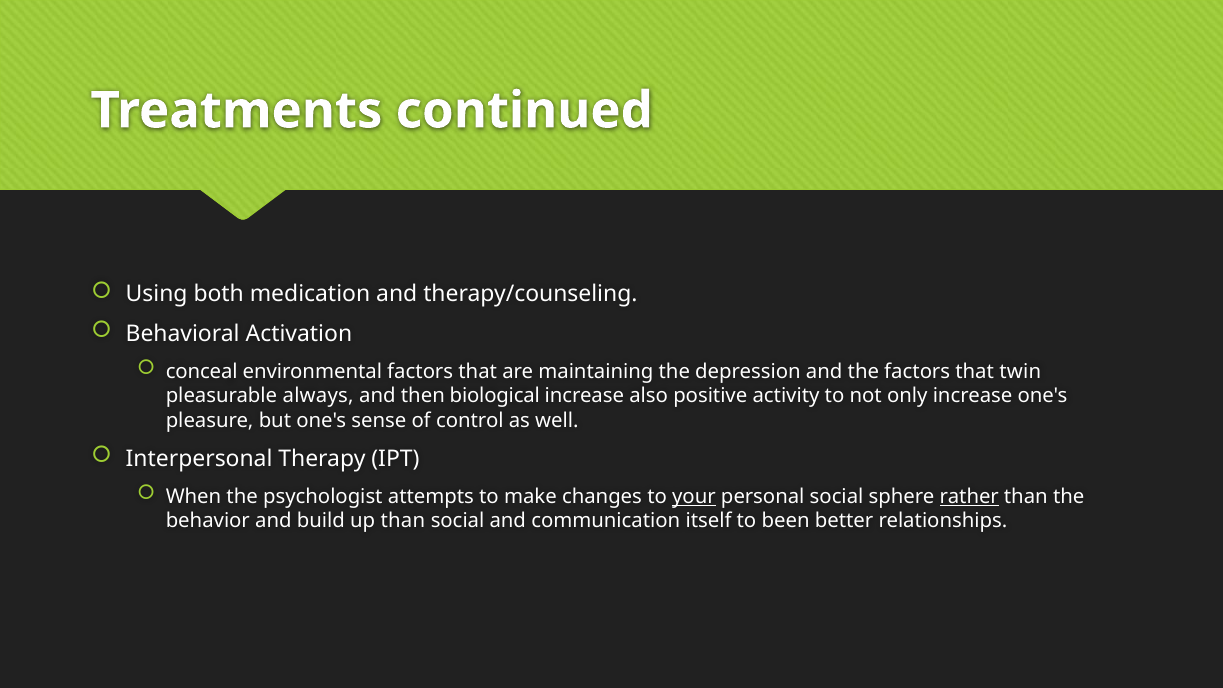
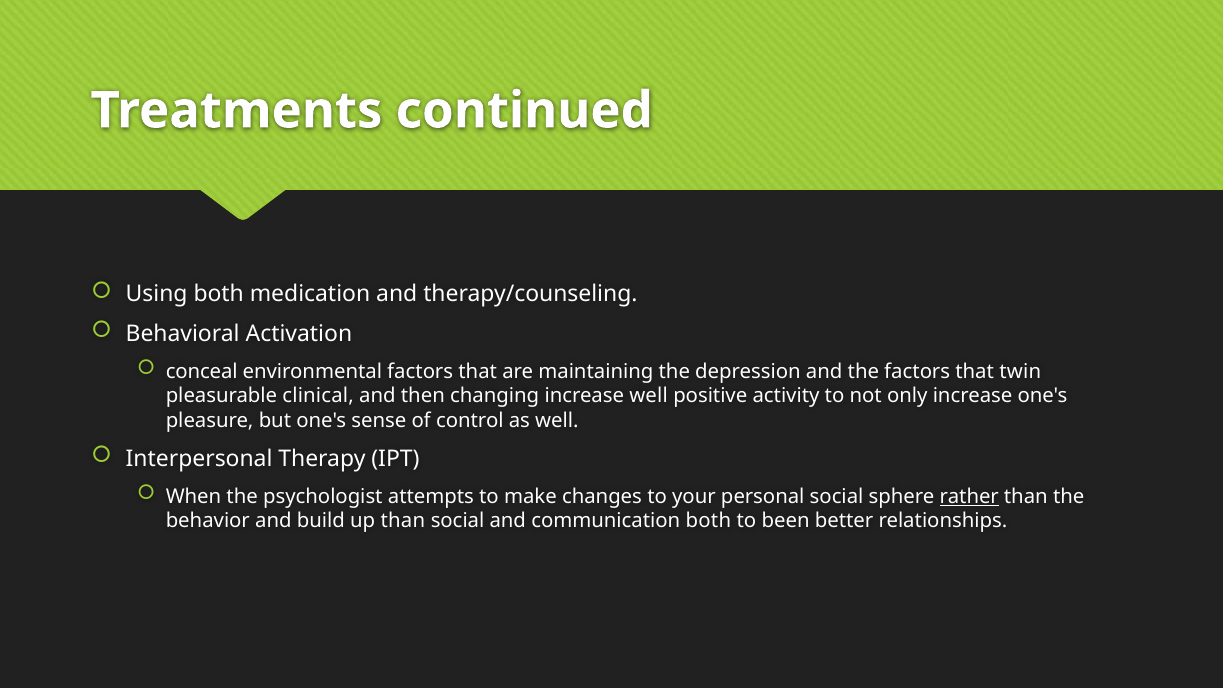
always: always -> clinical (318, 396)
biological: biological -> changing (495, 396)
increase also: also -> well (649, 396)
your underline: present -> none (694, 496)
communication itself: itself -> both (708, 521)
